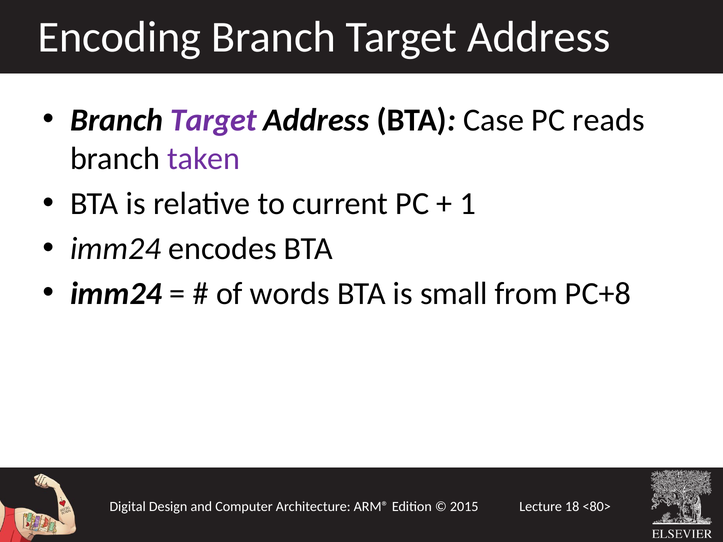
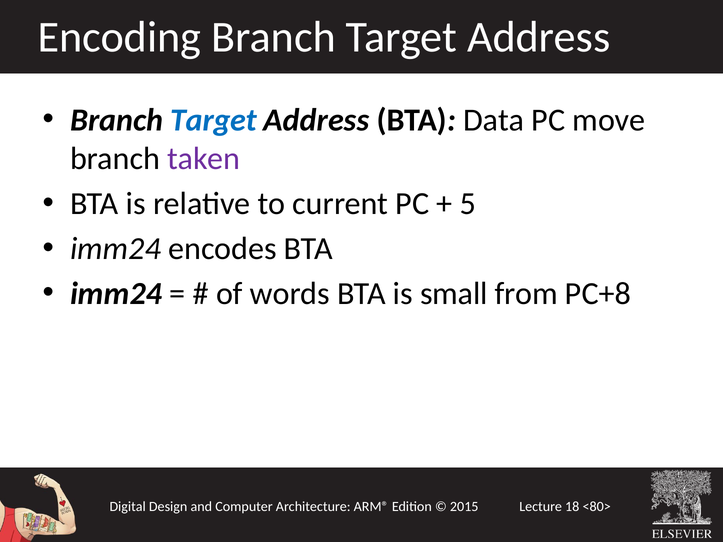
Target colour: purple -> blue (214, 120)
Case: Case -> Data (494, 120)
reads: reads -> move (609, 120)
1: 1 -> 5 (468, 204)
